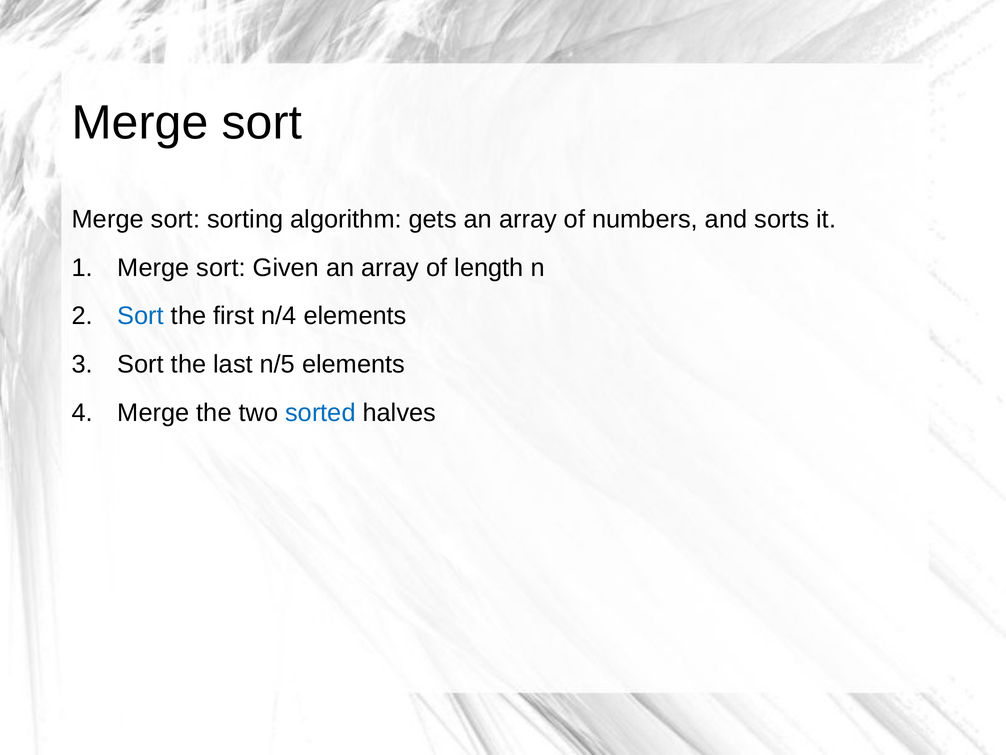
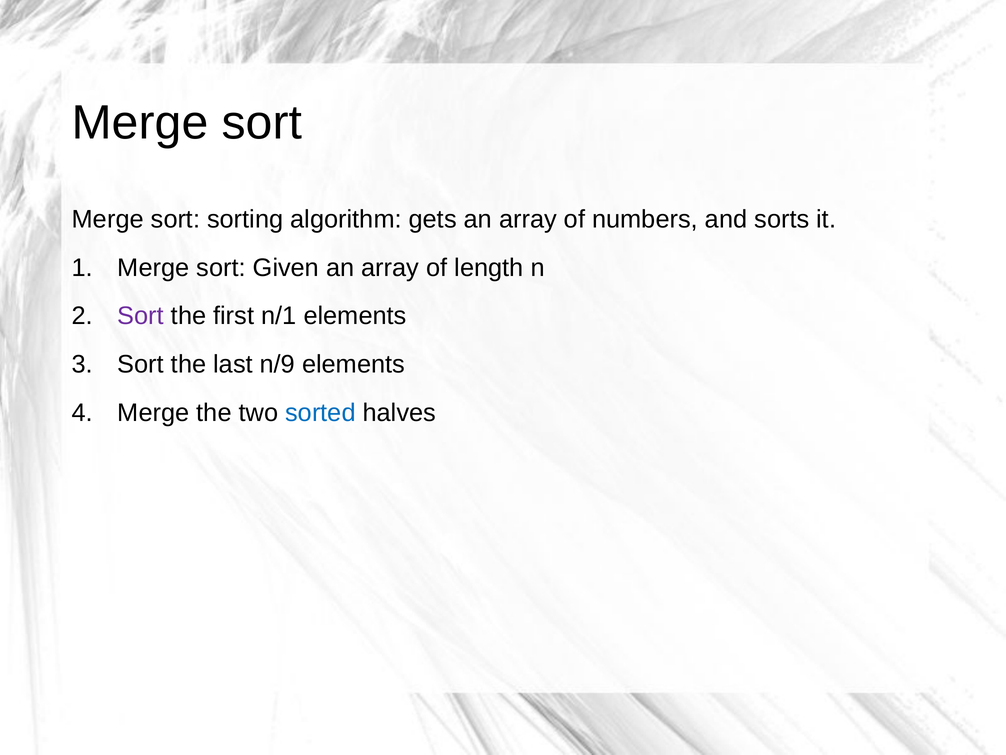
Sort colour: blue -> purple (141, 316)
n/4: n/4 -> n/1 (279, 316)
n/5: n/5 -> n/9 (277, 364)
